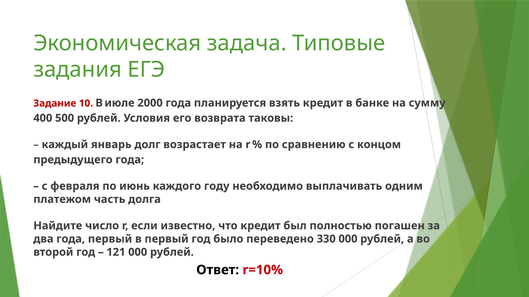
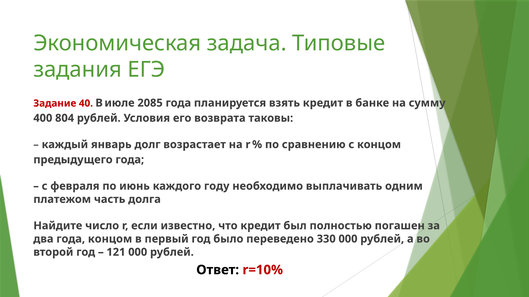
10: 10 -> 40 (86, 103)
2000: 2000 -> 2085 (150, 103)
500: 500 -> 804 (65, 118)
года первый: первый -> концом (110, 239)
